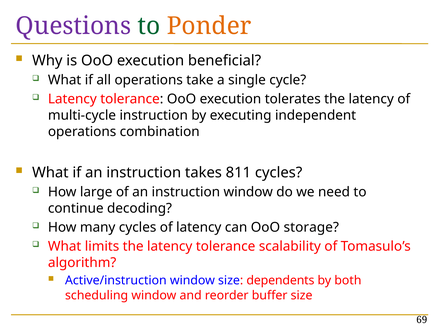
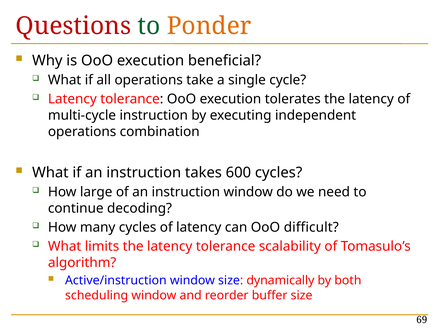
Questions colour: purple -> red (73, 26)
811: 811 -> 600 (238, 172)
storage: storage -> difficult (311, 227)
dependents: dependents -> dynamically (280, 280)
